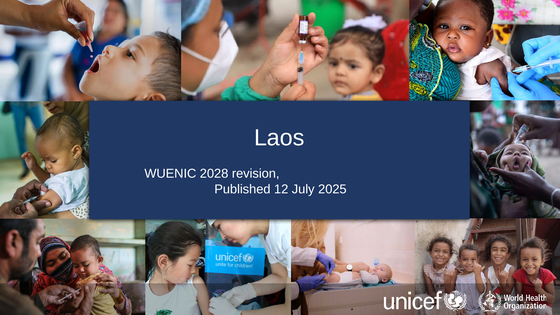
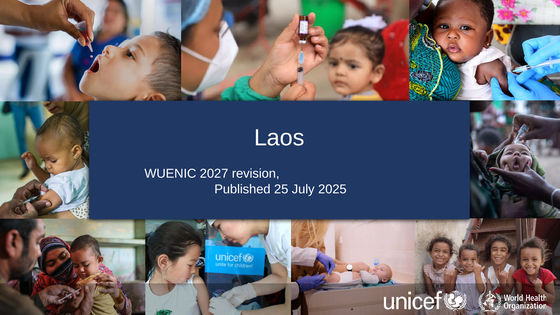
2028: 2028 -> 2027 (214, 174)
12: 12 -> 25 (281, 189)
